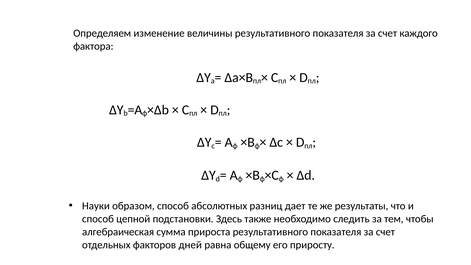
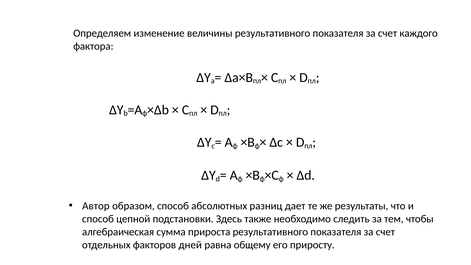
Науки: Науки -> Автор (96, 206)
